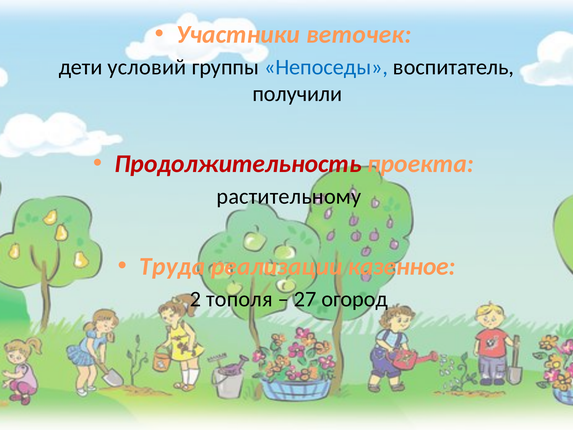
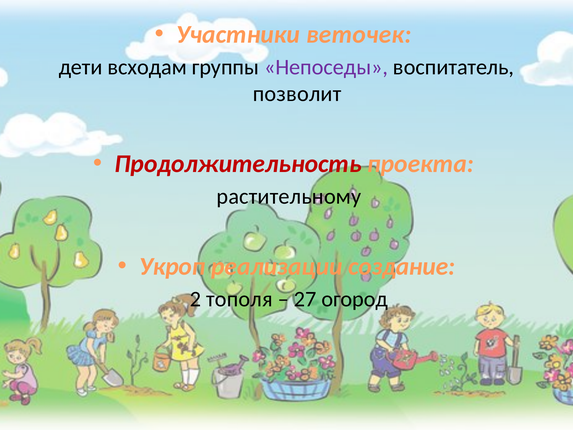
условий: условий -> всходам (147, 67)
Непоседы colour: blue -> purple (326, 67)
получили: получили -> позволит (297, 94)
Труда: Труда -> Укроп (172, 266)
казенное: казенное -> создание (402, 266)
